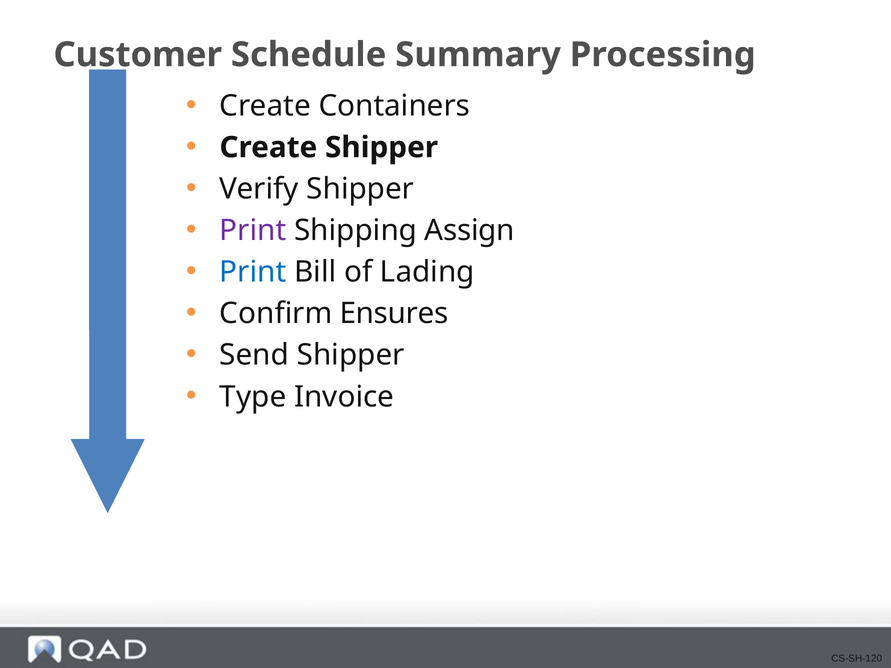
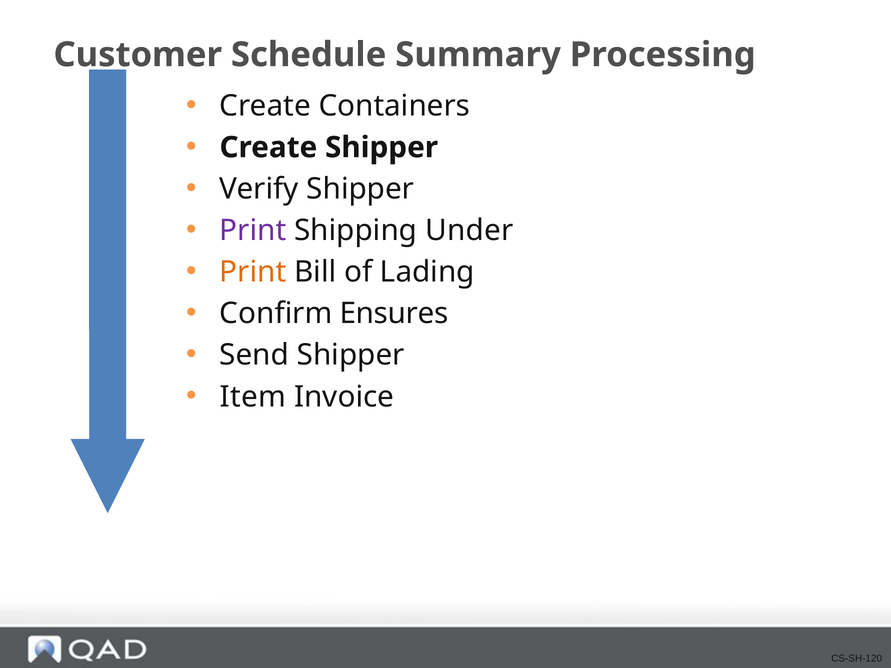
Assign: Assign -> Under (469, 231)
Print colour: blue -> orange (253, 272)
Type: Type -> Item (253, 397)
